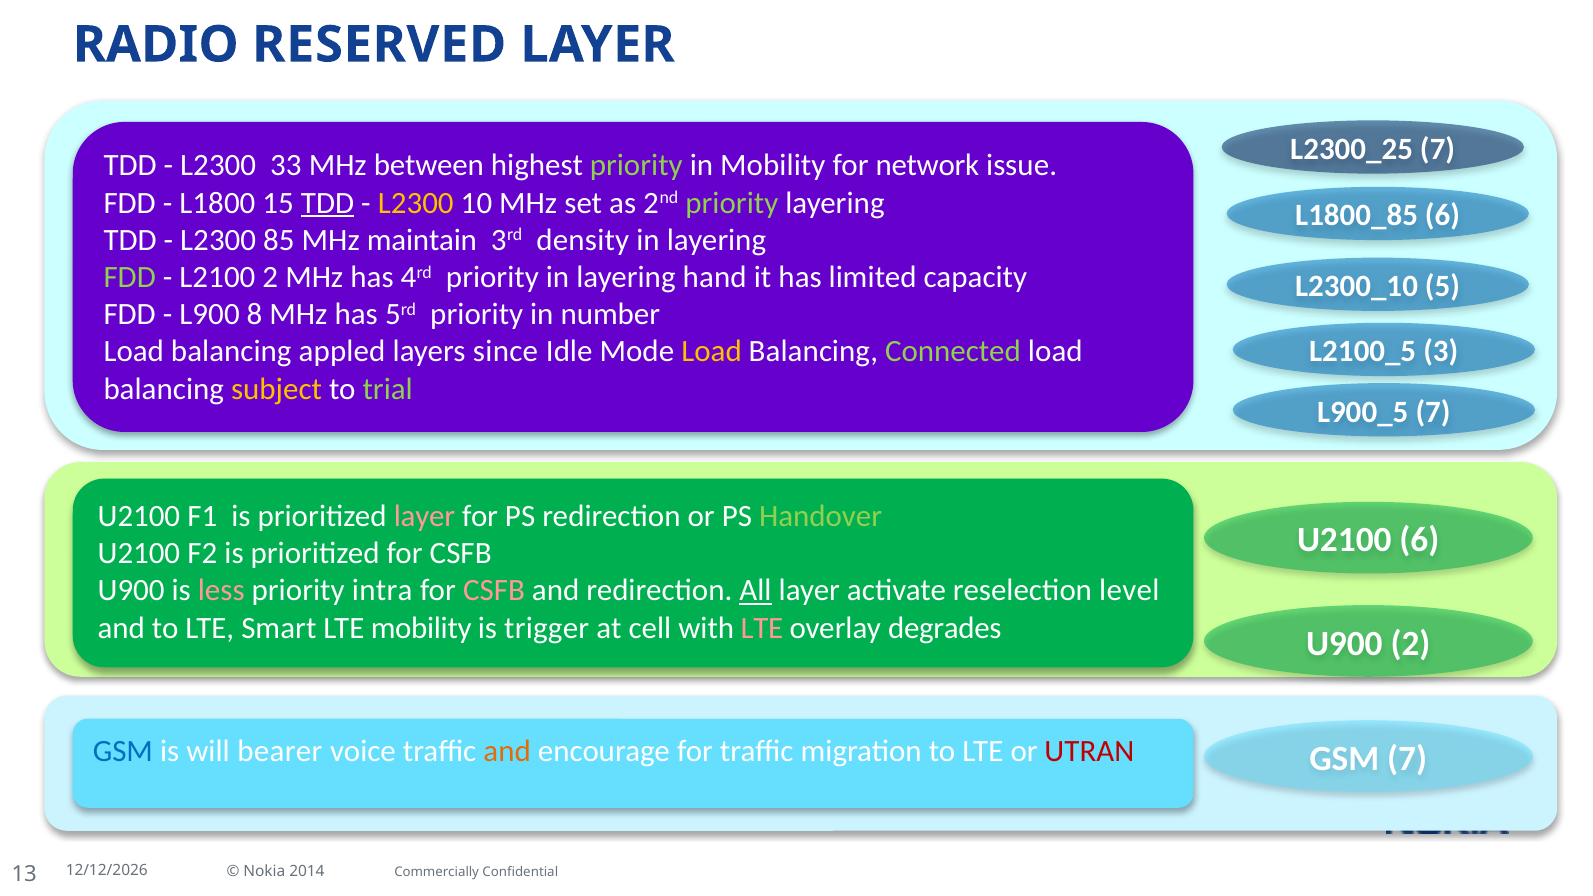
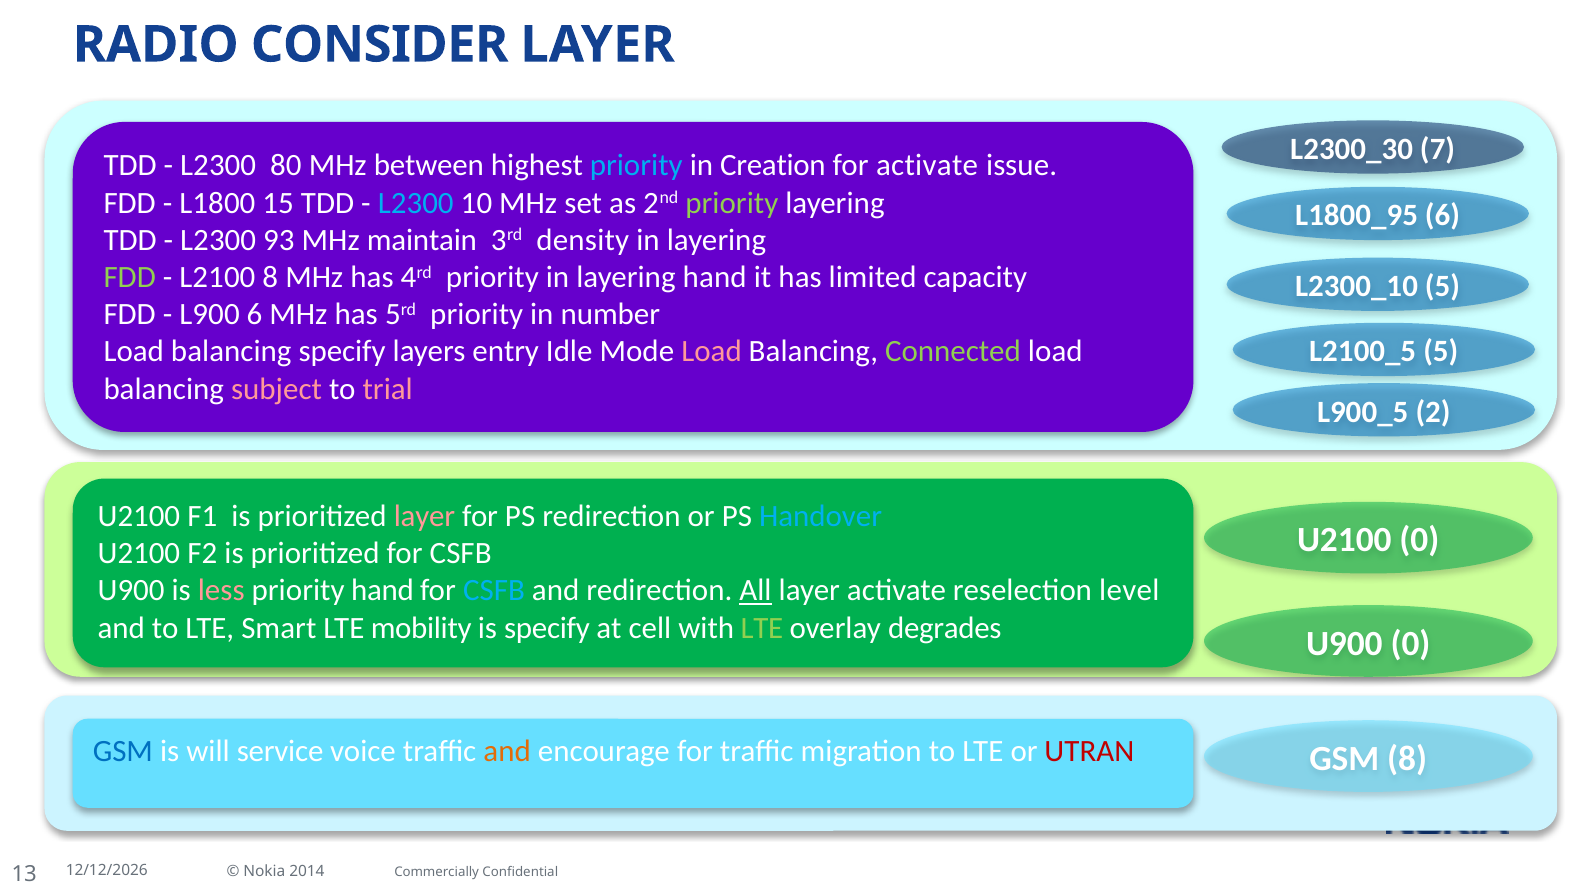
RESERVED: RESERVED -> CONSIDER (380, 45)
L2300_25: L2300_25 -> L2300_30 (1352, 149)
33: 33 -> 80 (286, 166)
priority colour: light green -> light blue (636, 166)
in Mobility: Mobility -> Creation (773, 166)
for network: network -> activate (927, 166)
TDD underline: present -> none (328, 203)
L2300 colour: yellow -> light blue (416, 203)
L1800_85: L1800_85 -> L1800_95 (1357, 216)
85: 85 -> 93 (279, 240)
L2100 2: 2 -> 8 (270, 277)
L900 8: 8 -> 6 (254, 314)
balancing appled: appled -> specify (342, 352)
since: since -> entry (506, 352)
Load colour: yellow -> pink (712, 352)
L2100_5 3: 3 -> 5 (1441, 352)
subject colour: yellow -> pink (277, 389)
trial colour: light green -> pink (388, 389)
L900_5 7: 7 -> 2 (1433, 412)
Handover colour: light green -> light blue (821, 516)
U2100 6: 6 -> 0 (1419, 540)
priority intra: intra -> hand (382, 591)
CSFB colour: pink -> light blue (494, 591)
is trigger: trigger -> specify (547, 628)
LTE colour: pink -> light green (762, 628)
U900 2: 2 -> 0 (1410, 643)
bearer: bearer -> service (280, 752)
GSM 7: 7 -> 8 (1407, 759)
